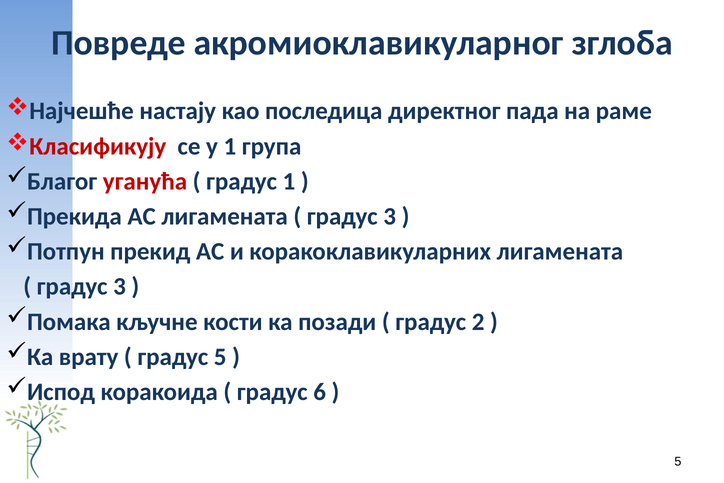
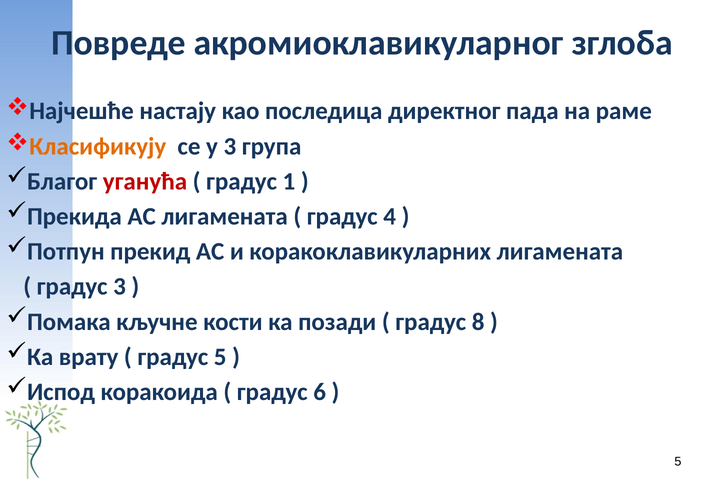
Класификују colour: red -> orange (98, 146)
у 1: 1 -> 3 (230, 146)
3: 3 -> 4 (390, 216)
2: 2 -> 8 (478, 322)
